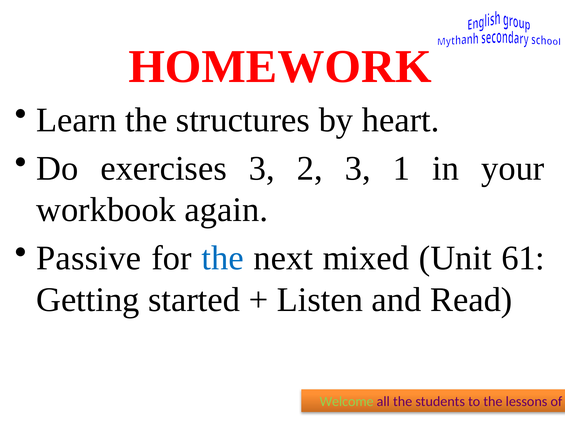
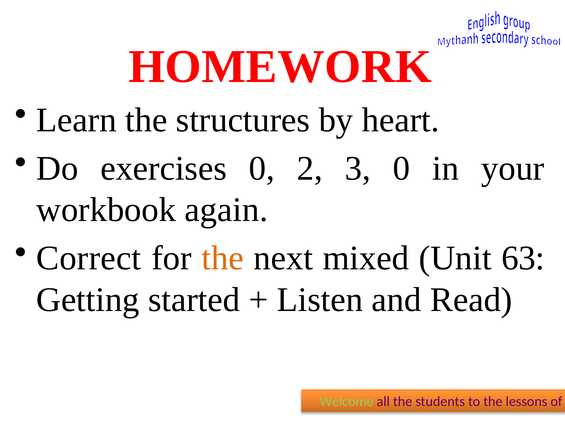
exercises 3: 3 -> 0 (262, 168)
3 1: 1 -> 0 (401, 168)
Passive: Passive -> Correct (89, 258)
the colour: blue -> orange (223, 258)
61: 61 -> 63 (523, 258)
